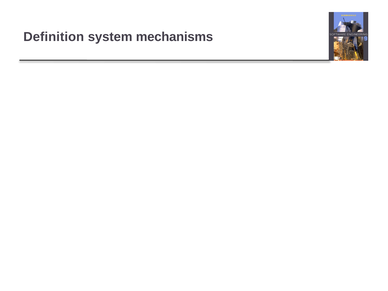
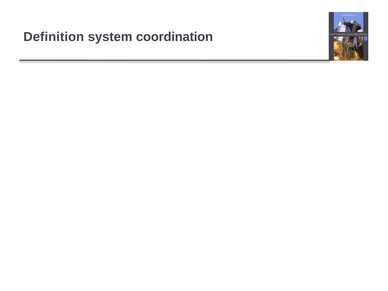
mechanisms: mechanisms -> coordination (174, 37)
